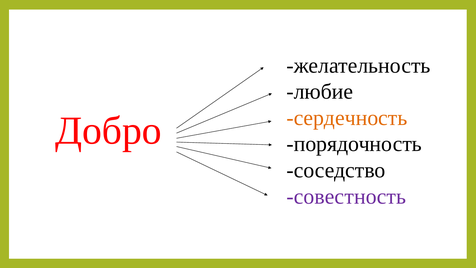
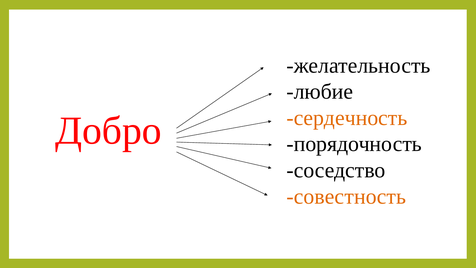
совестность colour: purple -> orange (346, 196)
